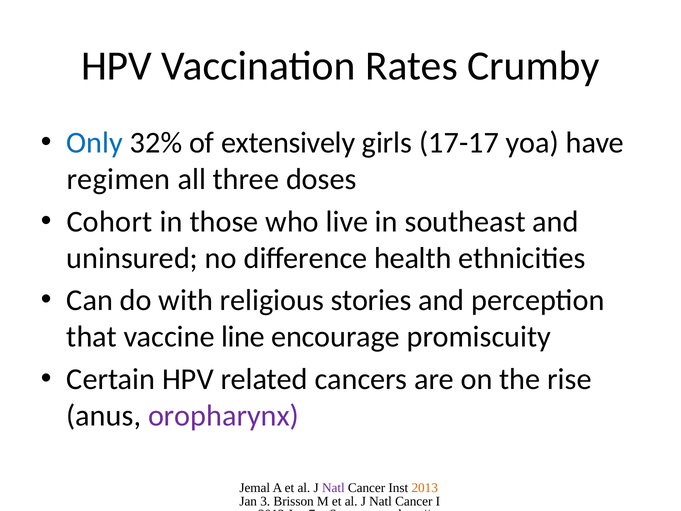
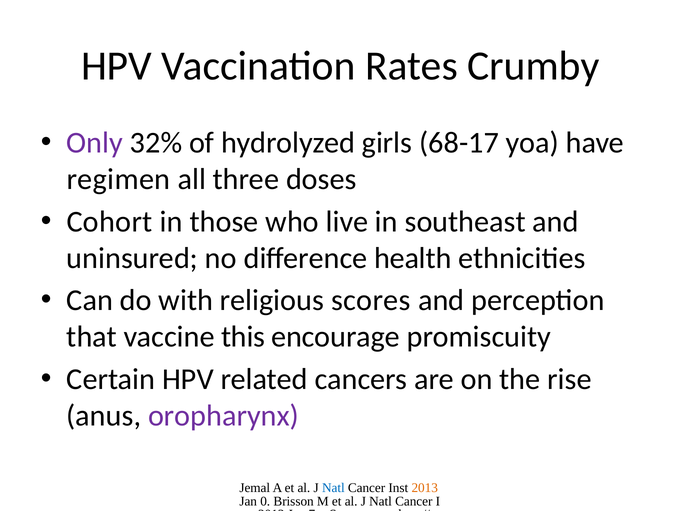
Only colour: blue -> purple (95, 143)
extensively: extensively -> hydrolyzed (288, 143)
17-17: 17-17 -> 68-17 (459, 143)
stories: stories -> scores (371, 300)
line: line -> this (243, 337)
Natl colour: purple -> blue (333, 488)
3: 3 -> 0 (265, 501)
